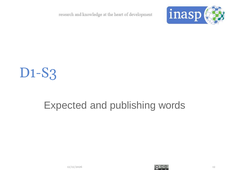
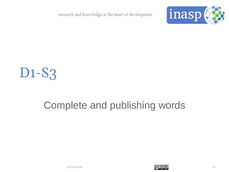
Expected: Expected -> Complete (65, 105)
